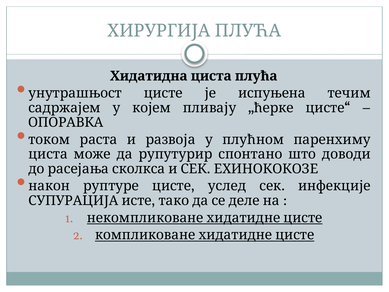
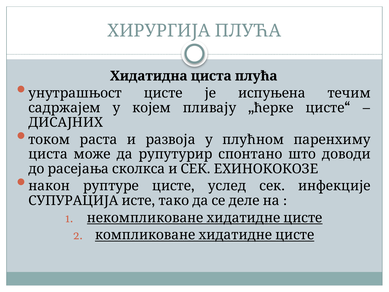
ОПОРАВКА: ОПОРАВКА -> ДИСАЈНИХ (66, 122)
